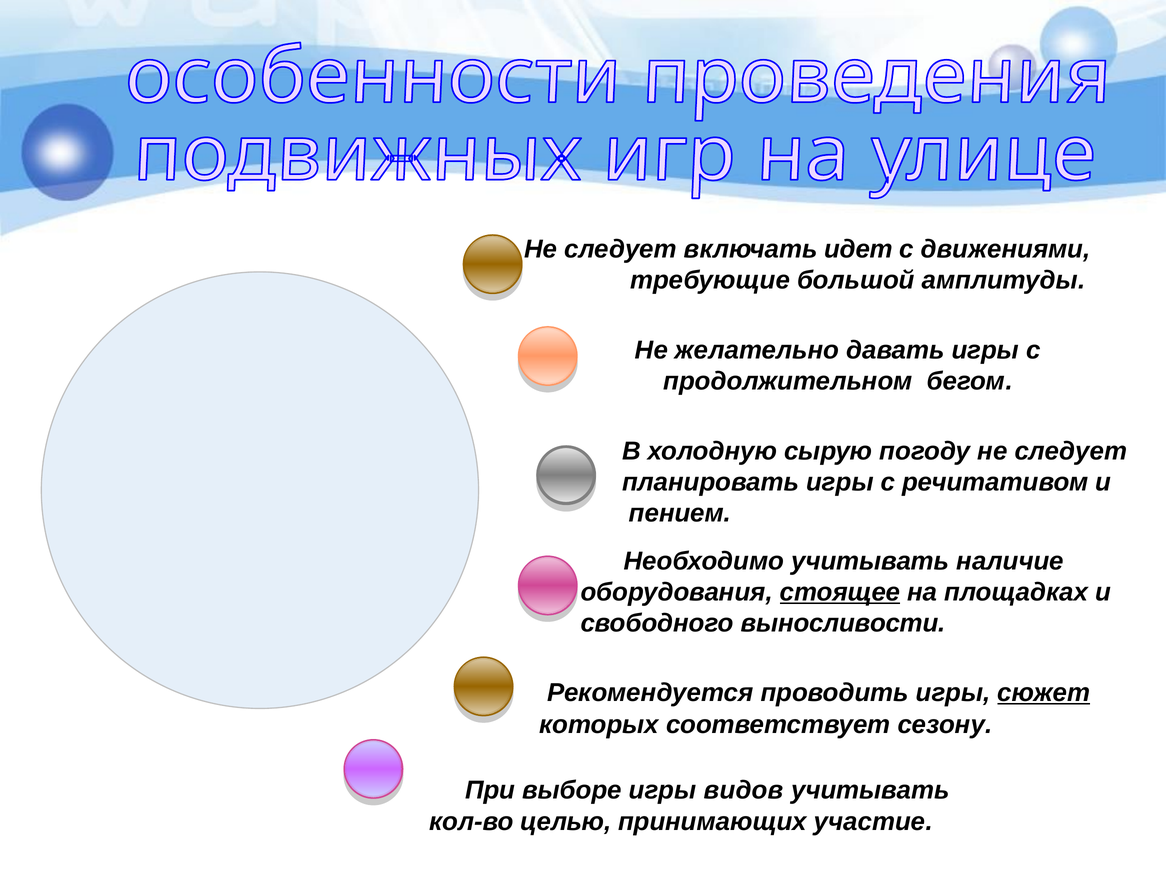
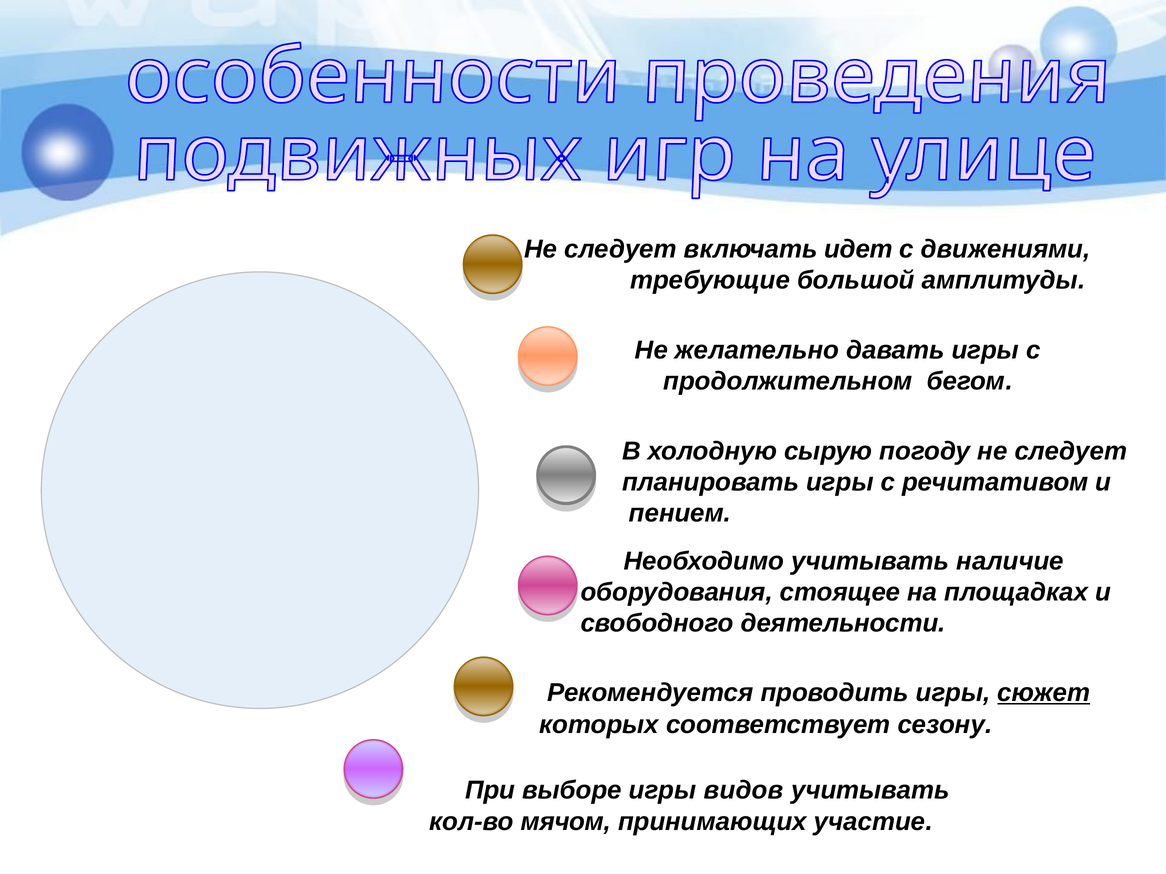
стоящее underline: present -> none (840, 592)
выносливости: выносливости -> деятельности (843, 623)
целью: целью -> мячом (566, 822)
